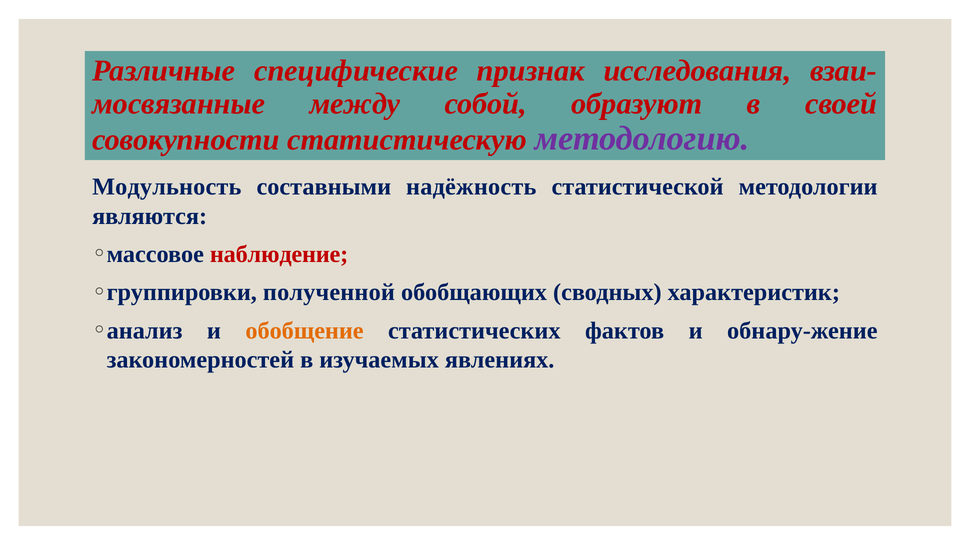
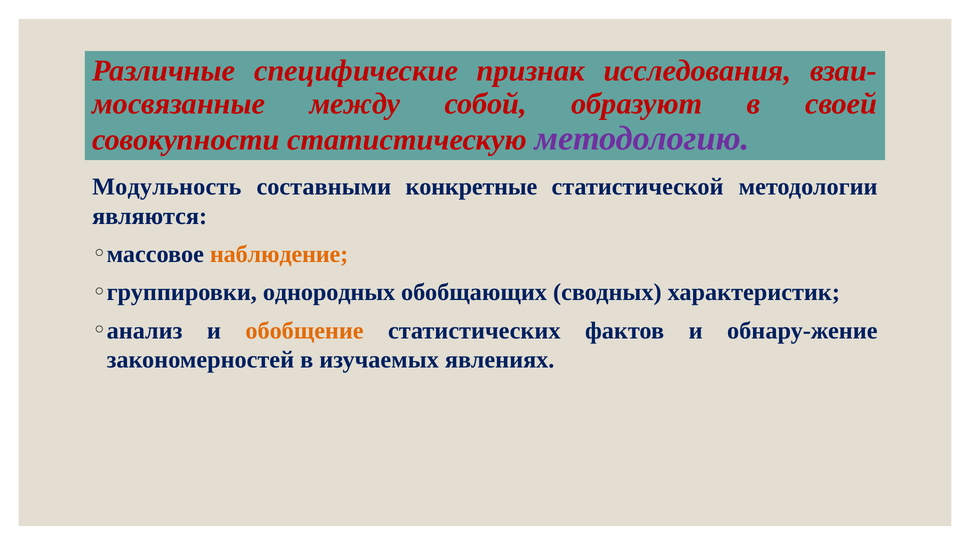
надёжность: надёжность -> конкретные (471, 187)
наблюдение colour: red -> orange (279, 255)
полученной: полученной -> однородных (329, 293)
